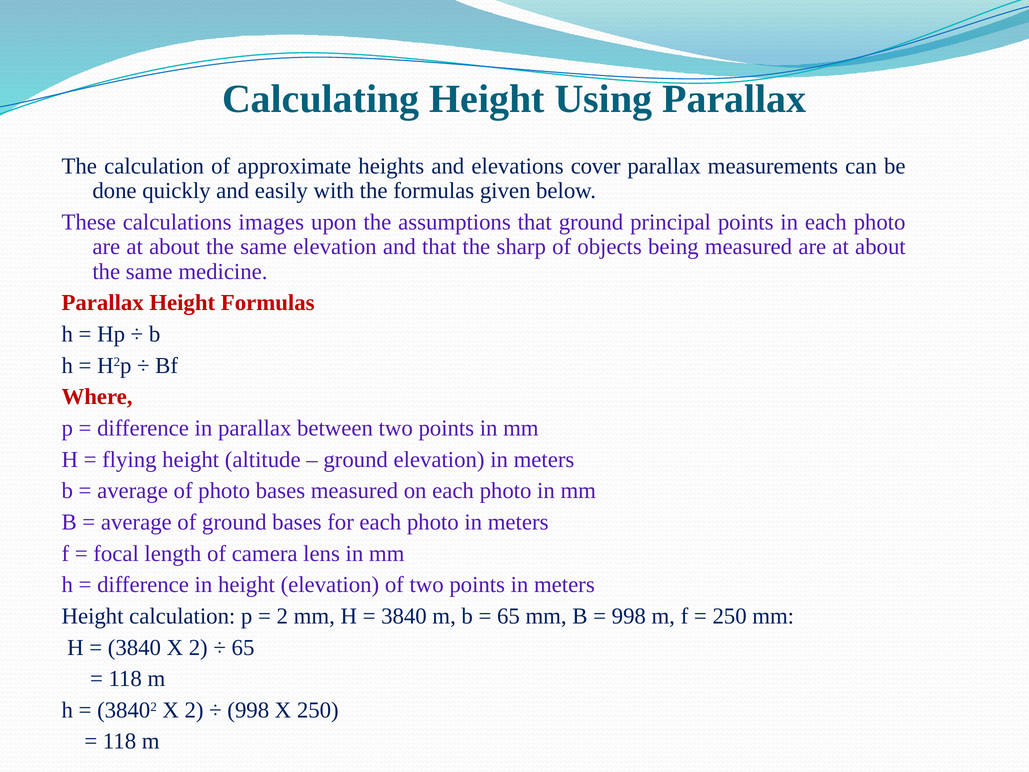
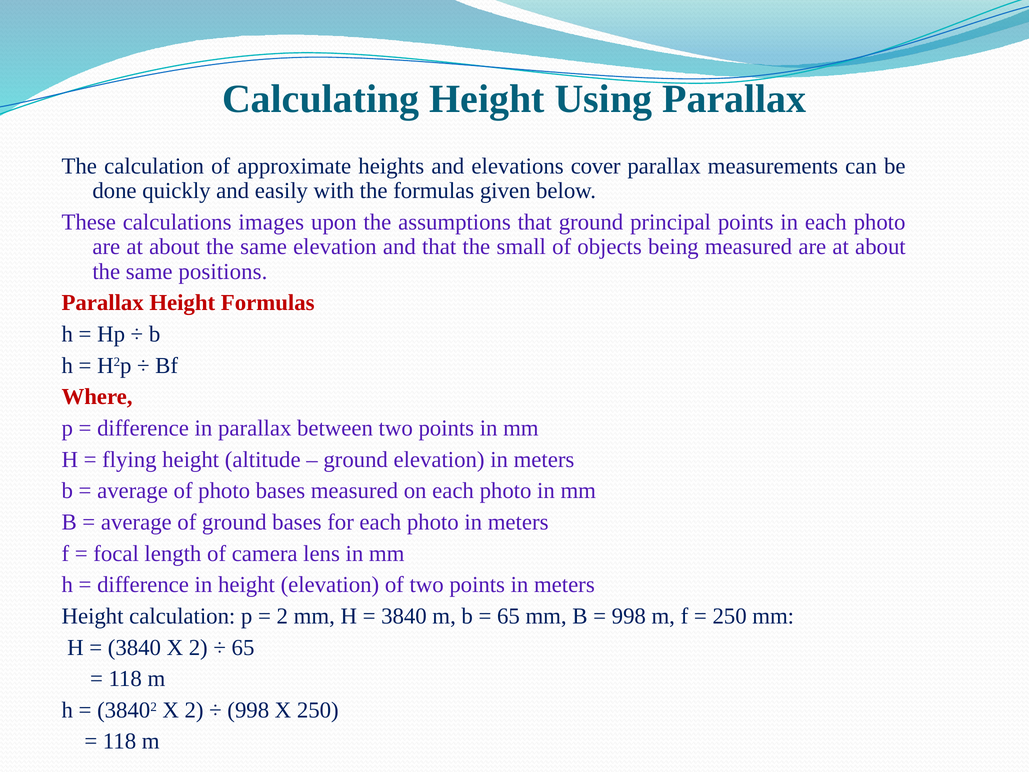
sharp: sharp -> small (521, 247)
medicine: medicine -> positions (223, 271)
